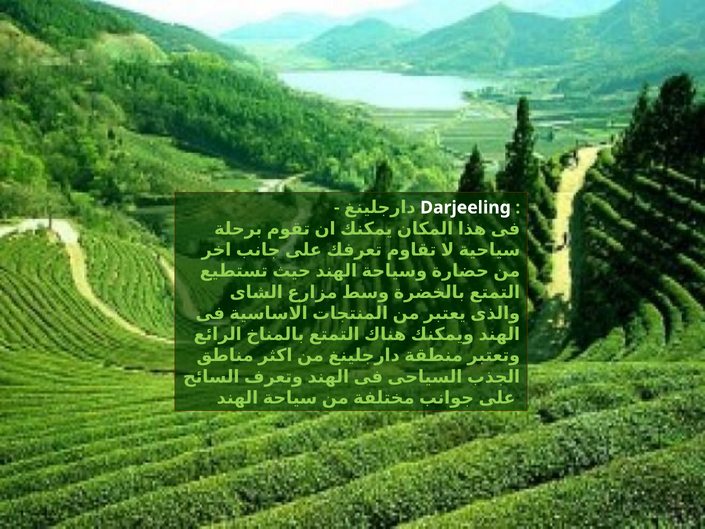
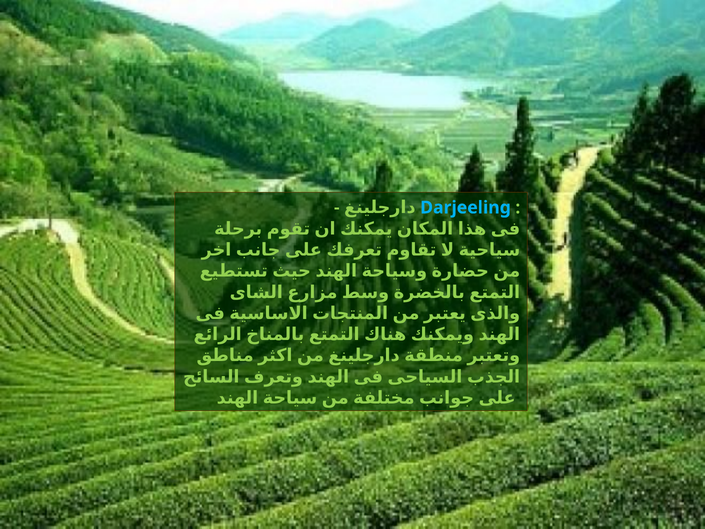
Darjeeling colour: white -> light blue (465, 207)
